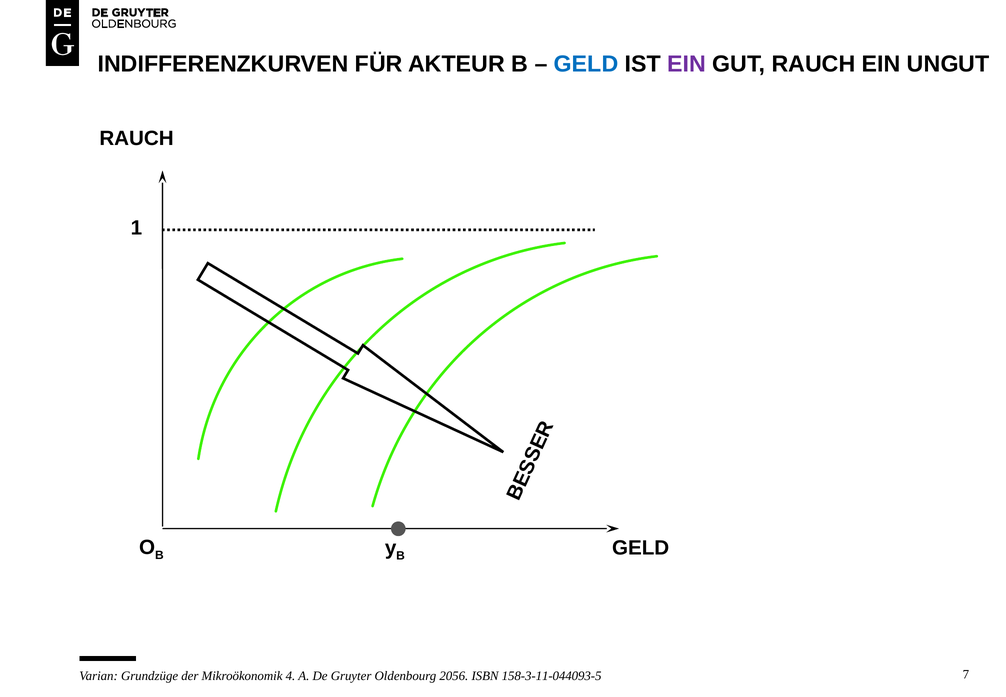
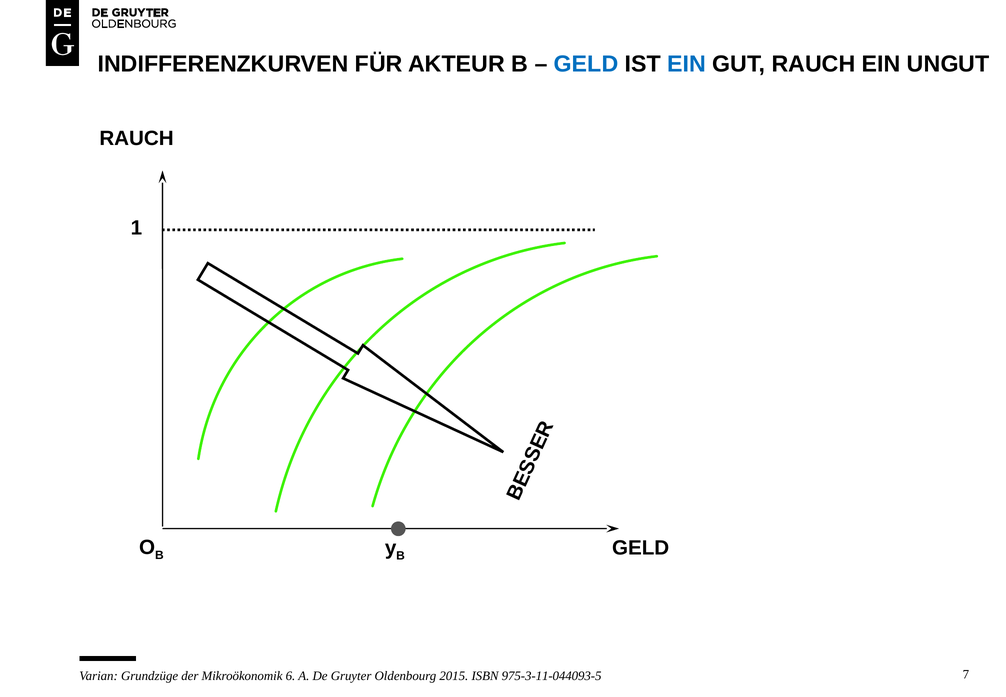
EIN colour: purple -> blue (687, 64)
4: 4 -> 6 (290, 676)
2056: 2056 -> 2015 (454, 676)
158-3-11-044093-5: 158-3-11-044093-5 -> 975-3-11-044093-5 (552, 676)
